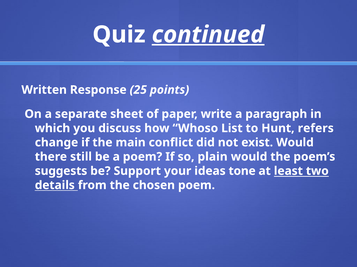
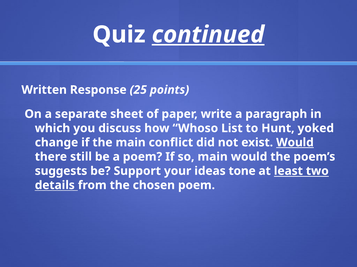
refers: refers -> yoked (316, 129)
Would underline: none -> present (295, 143)
so plain: plain -> main (213, 157)
